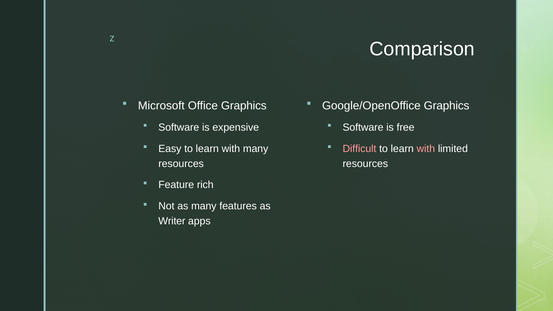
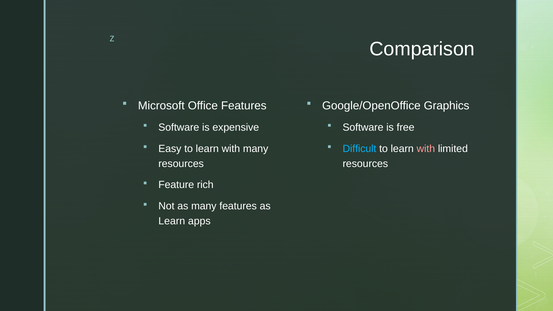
Office Graphics: Graphics -> Features (244, 106)
Difficult colour: pink -> light blue (359, 149)
Writer: Writer -> Learn (172, 221)
